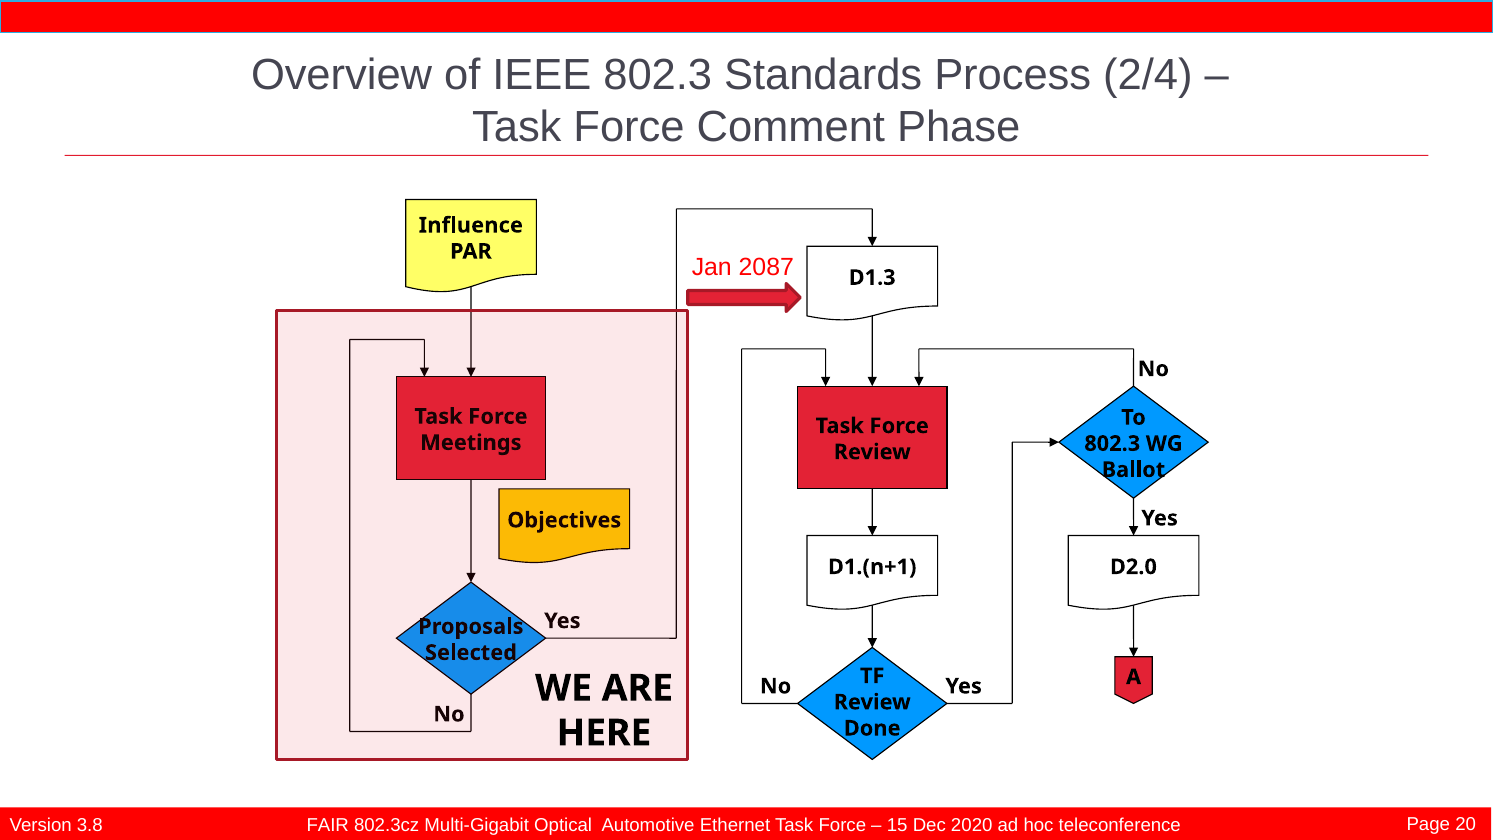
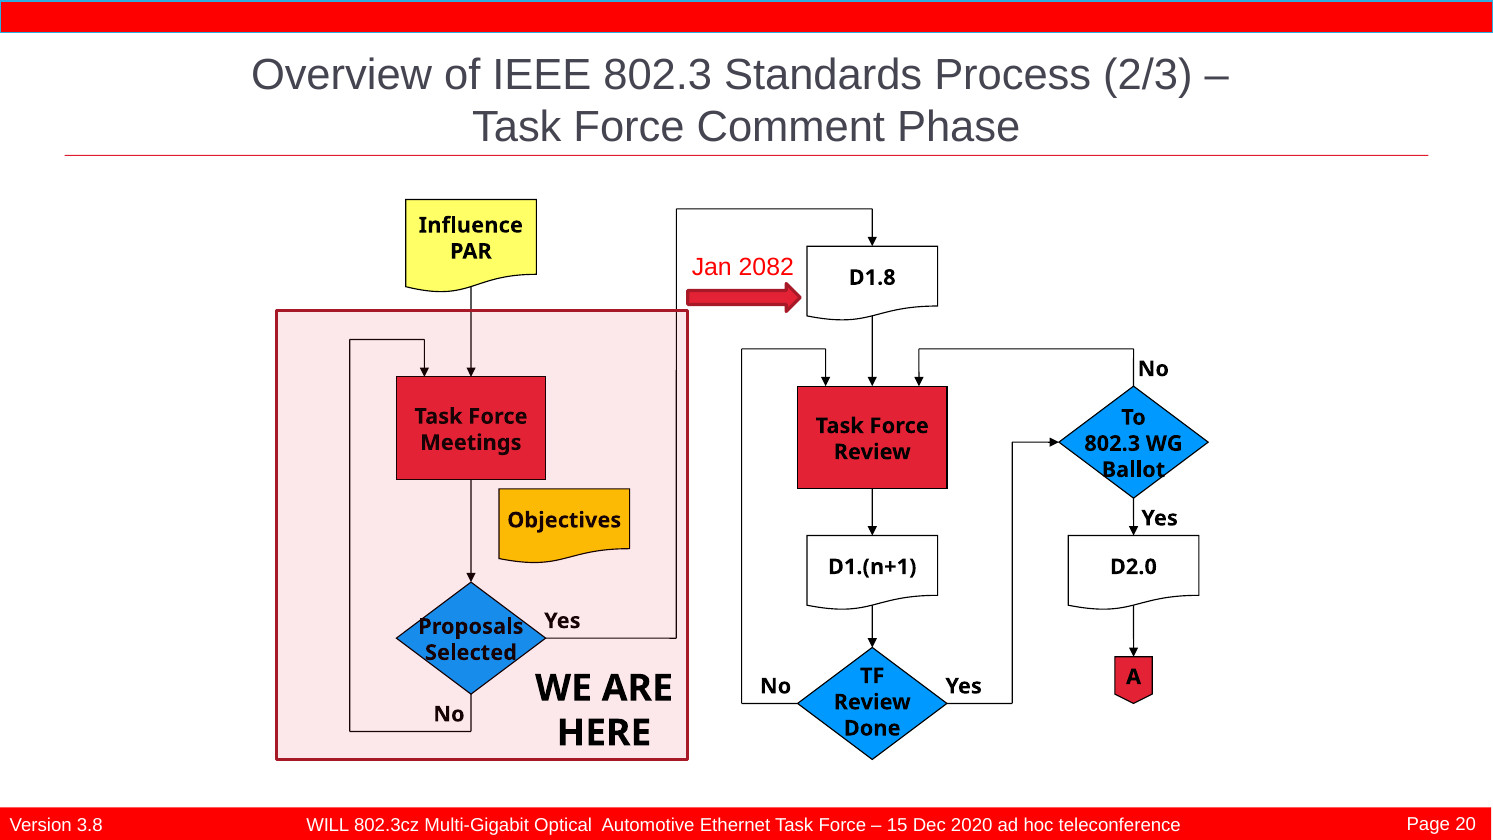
2/4: 2/4 -> 2/3 (1148, 75)
2087: 2087 -> 2082 (766, 267)
D1.3: D1.3 -> D1.8 (872, 278)
FAIR: FAIR -> WILL (328, 825)
